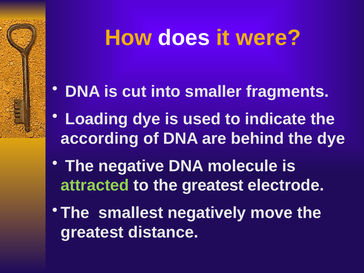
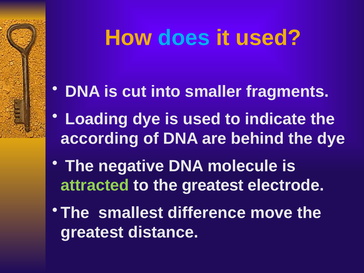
does colour: white -> light blue (184, 38)
it were: were -> used (268, 38)
negatively: negatively -> difference (207, 213)
